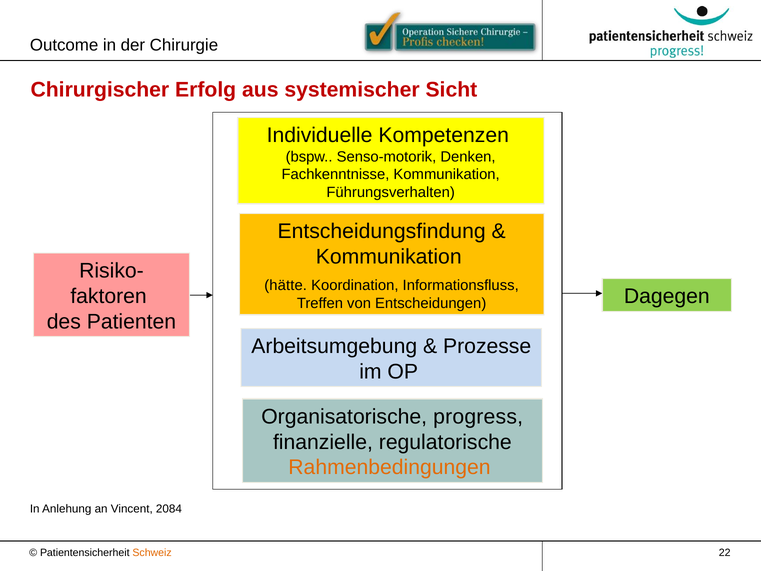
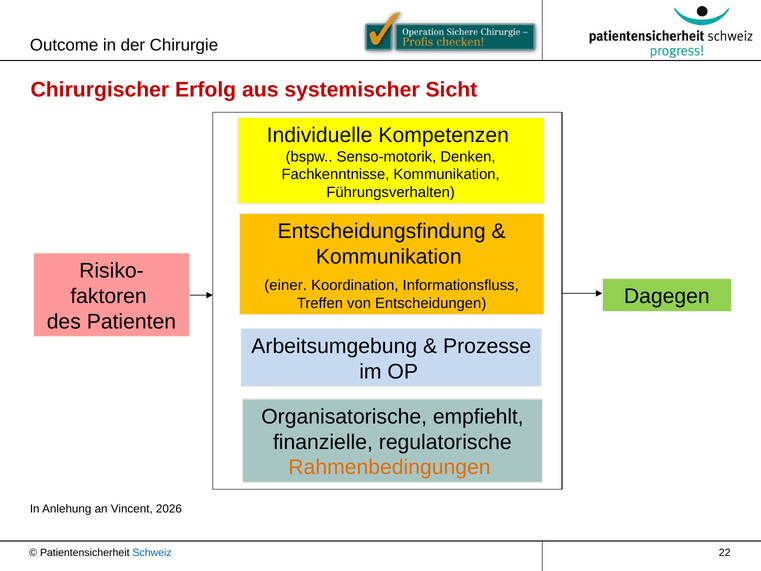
hätte: hätte -> einer (286, 285)
progress: progress -> empfiehlt (478, 417)
2084: 2084 -> 2026 (169, 509)
Schweiz colour: orange -> blue (152, 553)
